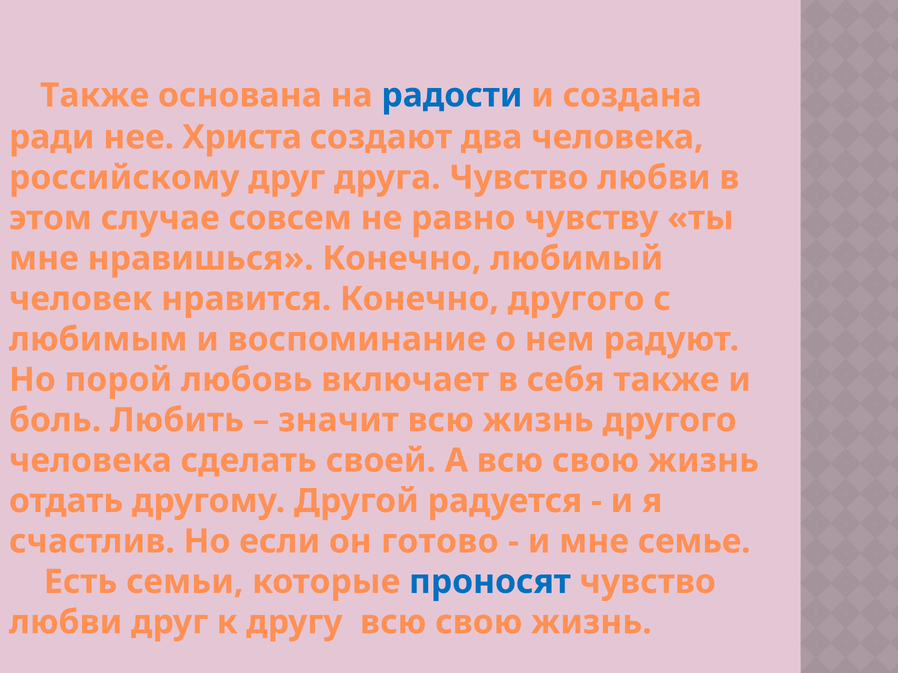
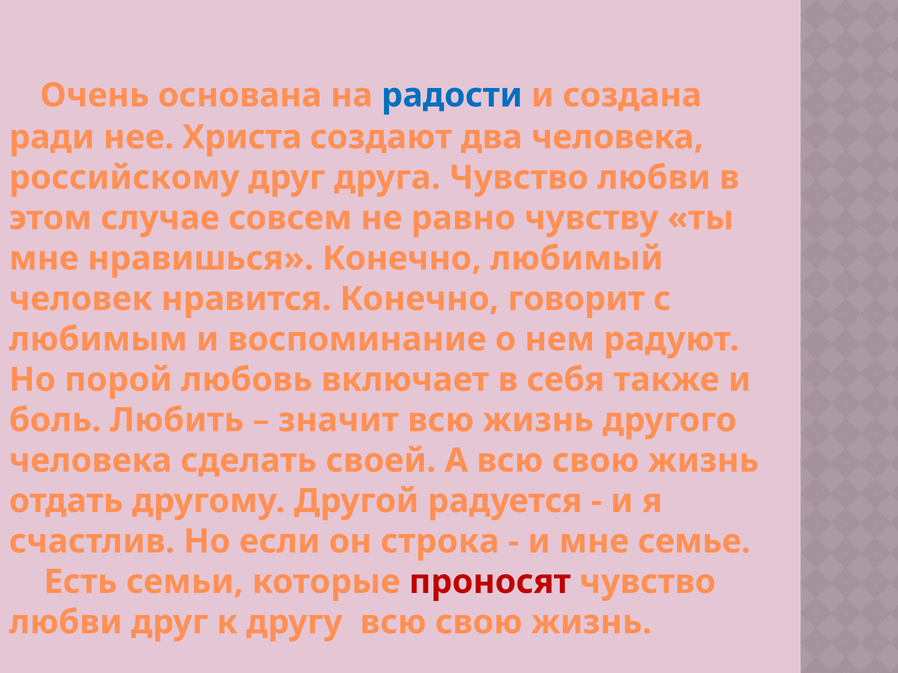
Также: Также -> Очень (95, 95)
Конечно другого: другого -> говорит (576, 299)
готово: готово -> строка (440, 542)
проносят colour: blue -> red (490, 582)
